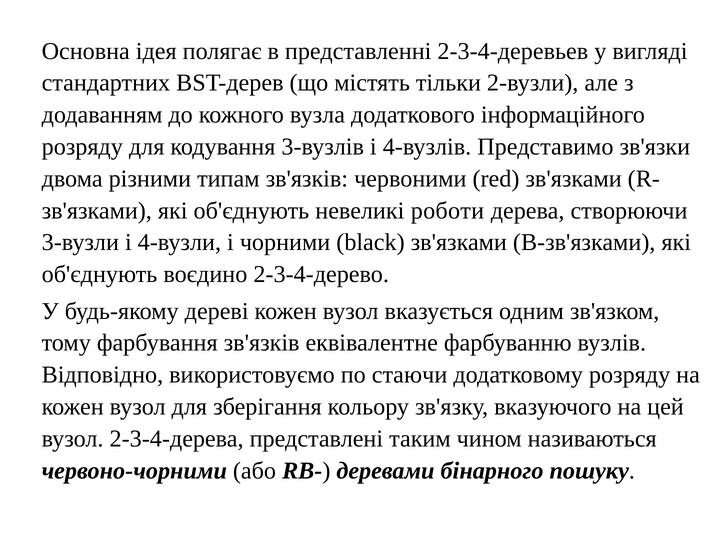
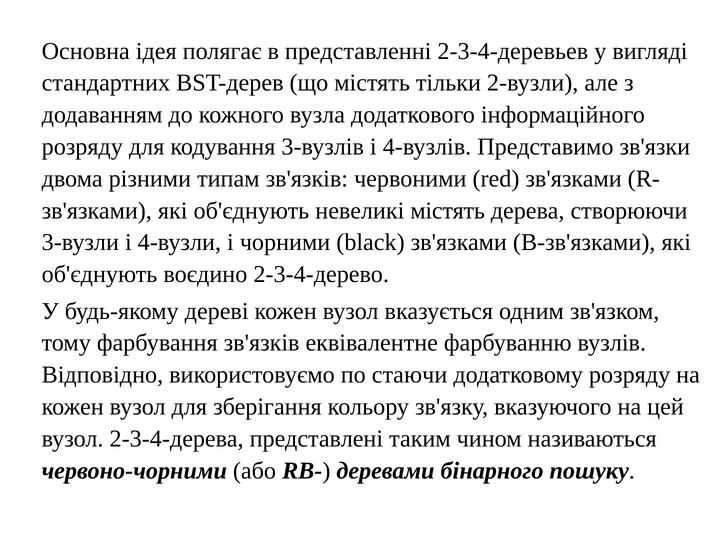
невеликі роботи: роботи -> містять (448, 210)
